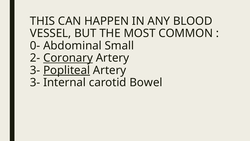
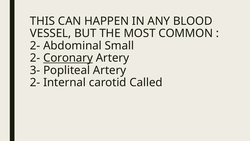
0-: 0- -> 2- (35, 46)
Popliteal underline: present -> none (67, 70)
3-: 3- -> 2- (35, 82)
Bowel: Bowel -> Called (146, 82)
